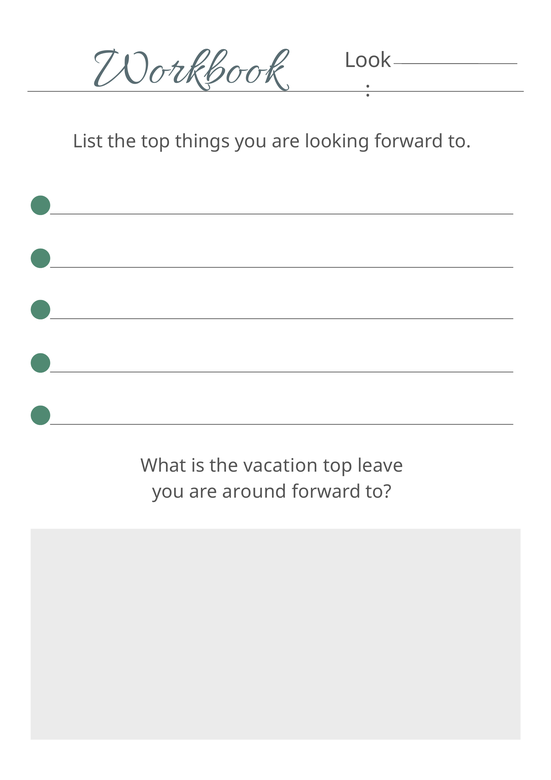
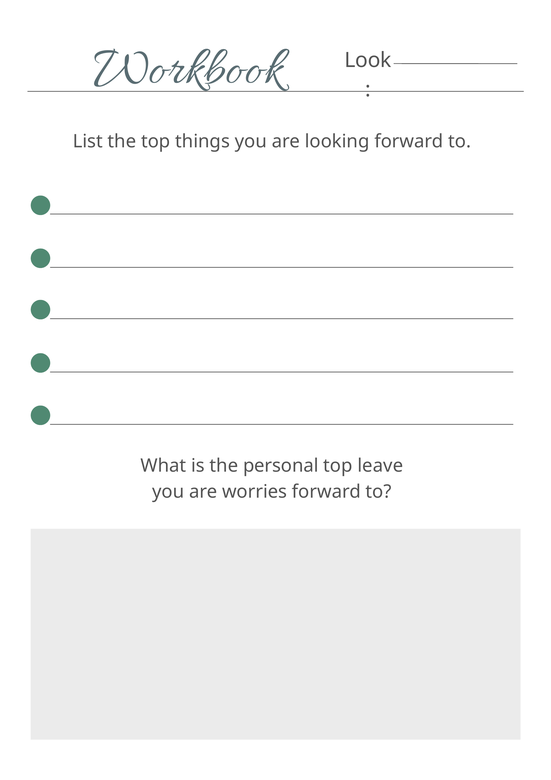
vacation: vacation -> personal (281, 466)
around: around -> worries (255, 492)
